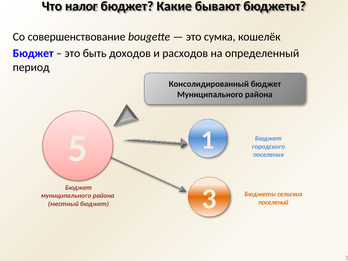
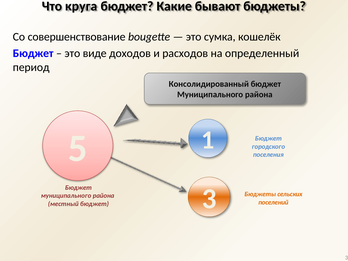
налог: налог -> круга (81, 6)
быть: быть -> виде (95, 53)
